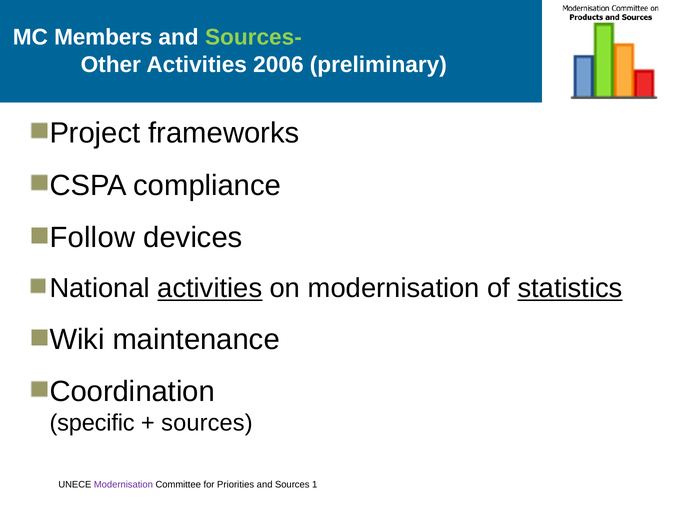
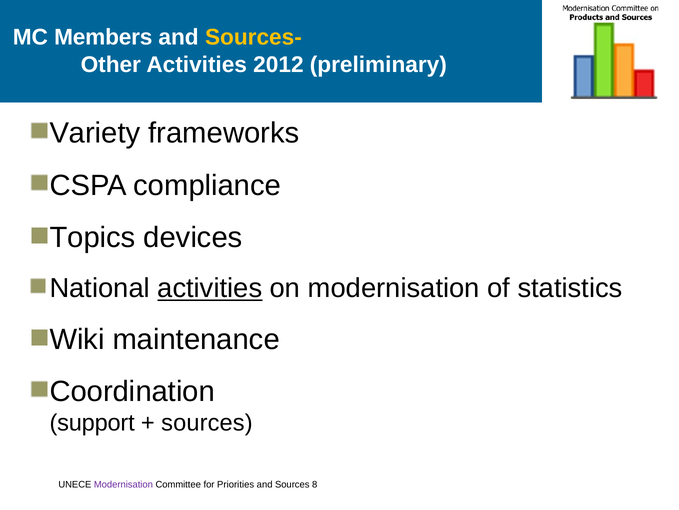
Sources- colour: light green -> yellow (253, 37)
2006: 2006 -> 2012 (278, 65)
Project: Project -> Variety (95, 133)
Follow: Follow -> Topics (93, 237)
statistics underline: present -> none (570, 288)
specific: specific -> support (92, 422)
1: 1 -> 8 (315, 484)
